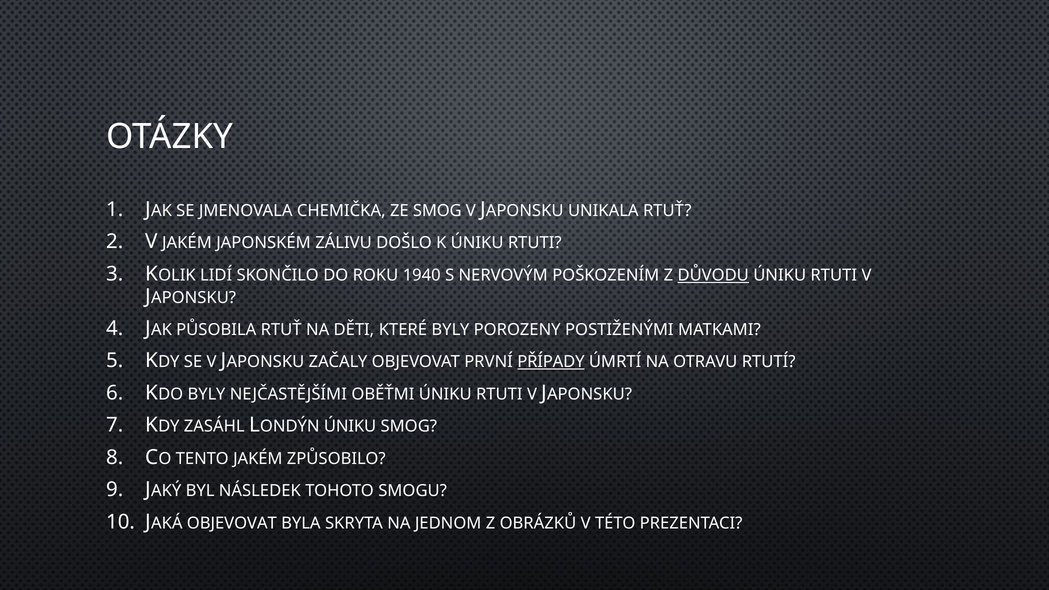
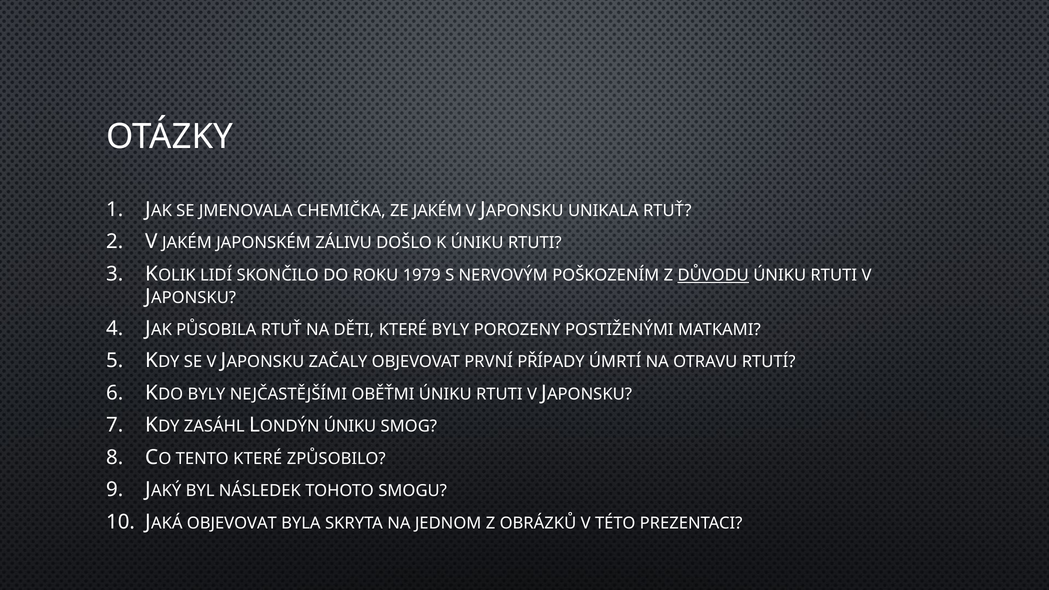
ZE SMOG: SMOG -> JAKÉM (437, 211)
1940: 1940 -> 1979 (422, 275)
PŘÍPADY underline: present -> none (551, 362)
TENTO JAKÉM: JAKÉM -> KTERÉ (258, 459)
